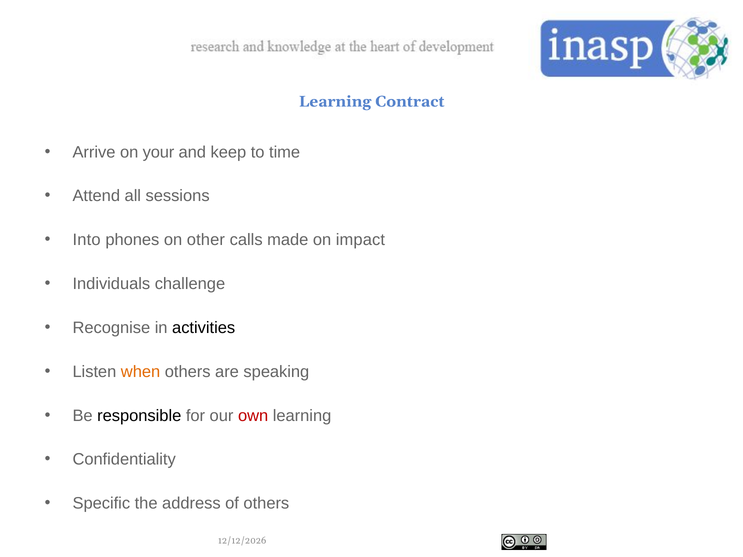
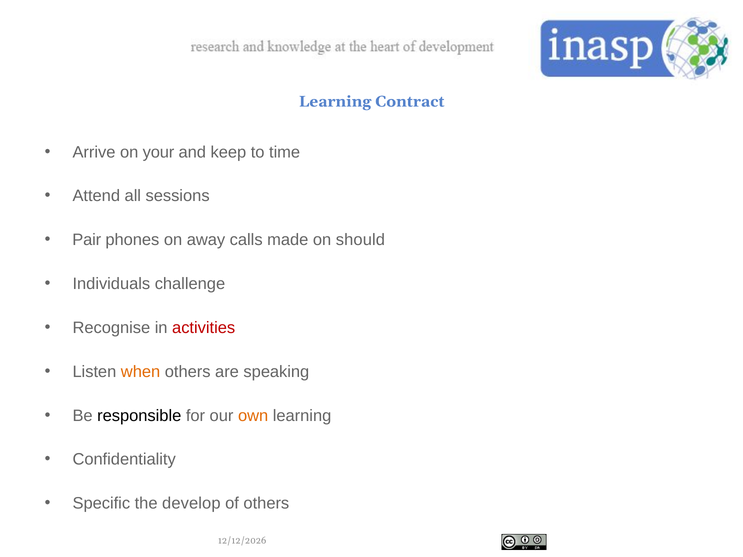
Into: Into -> Pair (87, 240)
other: other -> away (206, 240)
impact: impact -> should (360, 240)
activities colour: black -> red (204, 328)
own colour: red -> orange (253, 416)
address: address -> develop (191, 504)
